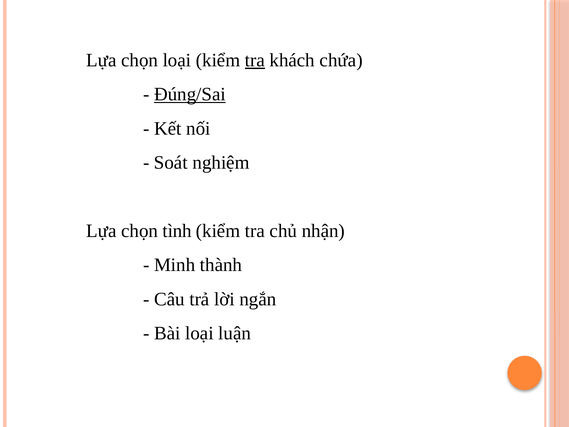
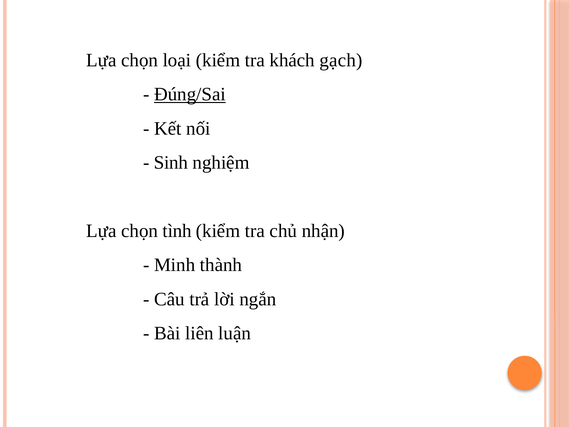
tra underline: present -> none (255, 60)
chứa: chứa -> gạch (341, 60)
Soát: Soát -> Sinh (171, 162)
Bài loại: loại -> liên (199, 333)
